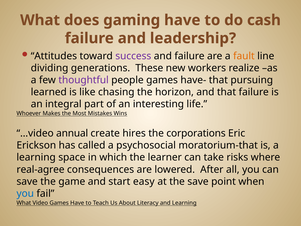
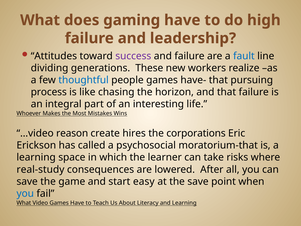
cash: cash -> high (264, 20)
fault colour: orange -> blue (244, 56)
thoughtful colour: purple -> blue (84, 80)
learned: learned -> process (49, 92)
annual: annual -> reason (72, 133)
real-agree: real-agree -> real-study (40, 169)
